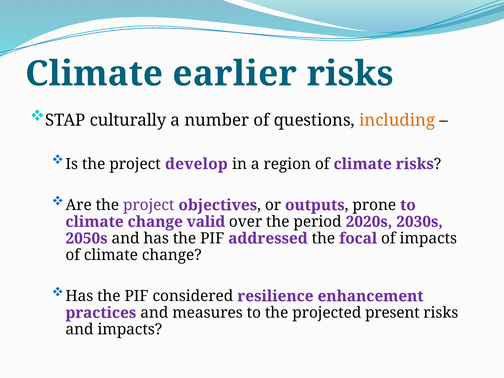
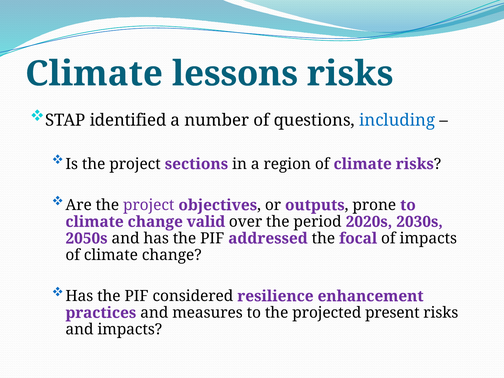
earlier: earlier -> lessons (235, 74)
culturally: culturally -> identified (128, 120)
including colour: orange -> blue (397, 120)
develop: develop -> sections (196, 164)
